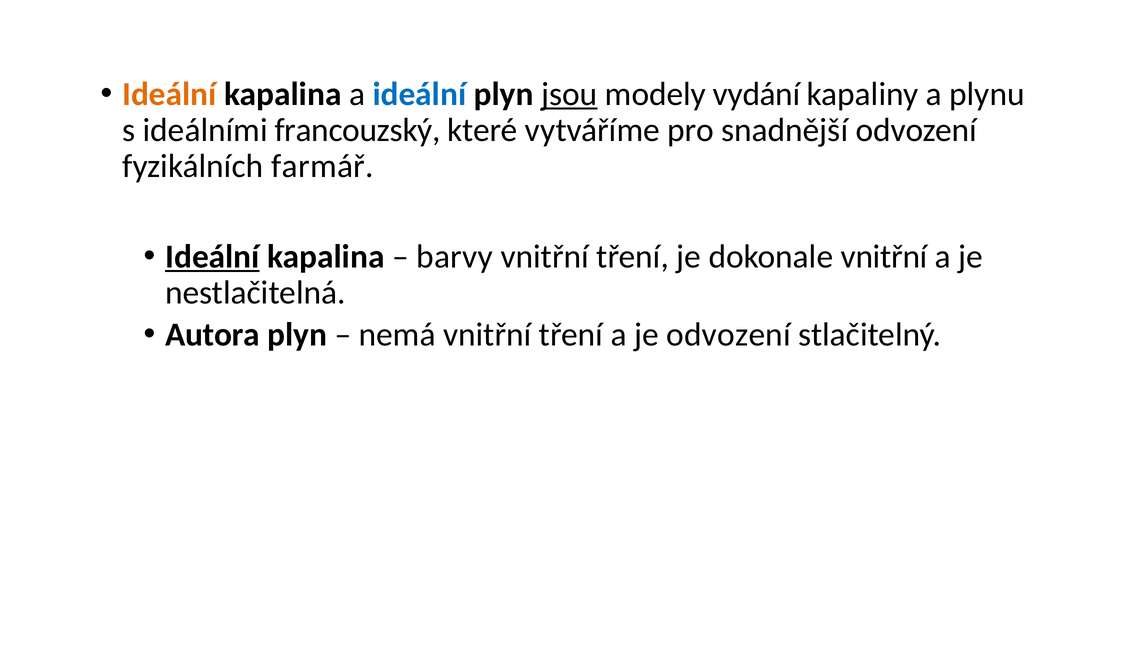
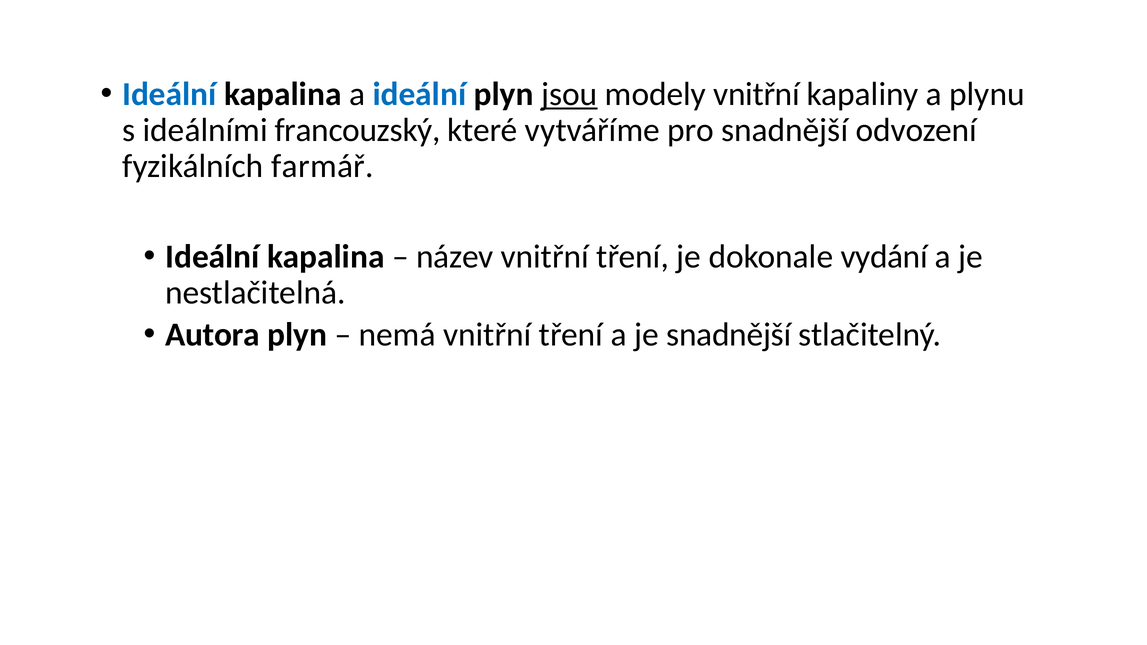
Ideální colour: orange -> blue (169, 94)
modely vydání: vydání -> vnitřní (757, 94)
Ideální underline: present -> none (212, 257)
barvy: barvy -> název (455, 257)
dokonale vnitřní: vnitřní -> vydání (884, 257)
je odvození: odvození -> snadnější (729, 335)
